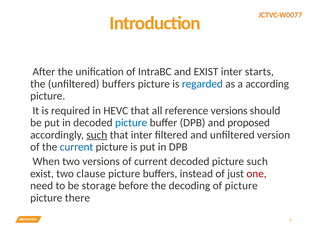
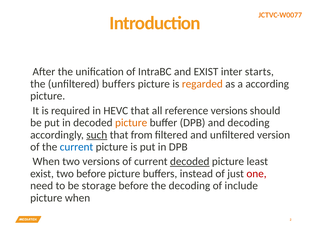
regarded colour: blue -> orange (202, 84)
picture colour: blue -> orange (131, 122)
and proposed: proposed -> decoding (249, 122)
that inter: inter -> from (142, 135)
decoded underline: none -> present (190, 161)
picture such: such -> least (257, 161)
two clause: clause -> before (91, 173)
of picture: picture -> include (241, 185)
picture there: there -> when (78, 197)
